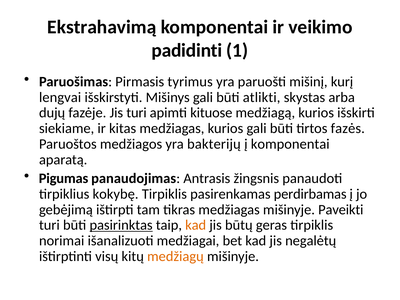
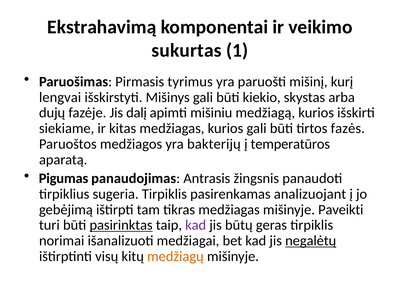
padidinti: padidinti -> sukurtas (187, 50)
atlikti: atlikti -> kiekio (262, 97)
Jis turi: turi -> dalį (137, 113)
kituose: kituose -> mišiniu (211, 113)
į komponentai: komponentai -> temperatūros (290, 144)
kokybę: kokybę -> sugeria (116, 194)
perdirbamas: perdirbamas -> analizuojant (310, 194)
kad colour: orange -> purple (196, 225)
negalėtų underline: none -> present (311, 241)
